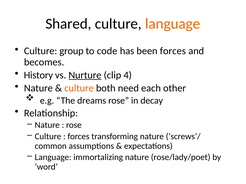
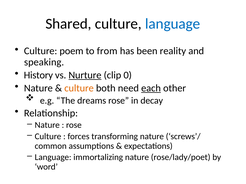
language colour: orange -> blue (173, 24)
group: group -> poem (71, 51)
code: code -> from (107, 51)
been forces: forces -> reality (173, 51)
becomes: becomes -> speaking (44, 62)
4: 4 -> 0 (128, 75)
each underline: none -> present (151, 88)
